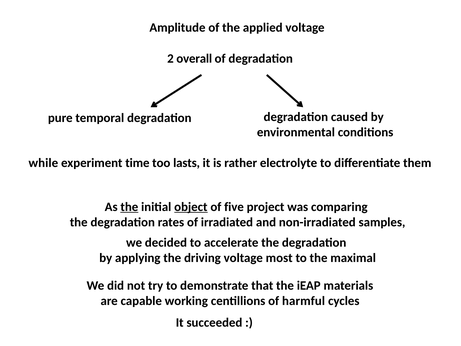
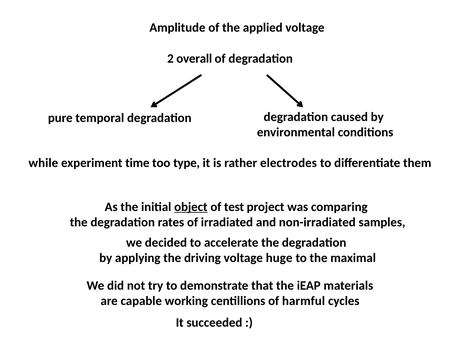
lasts: lasts -> type (187, 163)
electrolyte: electrolyte -> electrodes (289, 163)
the underline: present -> none (129, 207)
five: five -> test (234, 207)
most: most -> huge (279, 258)
